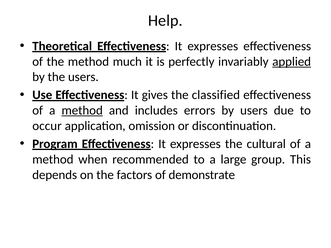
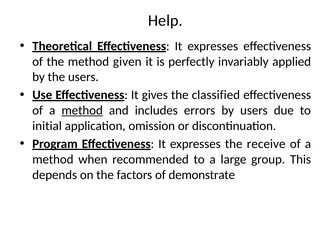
much: much -> given (127, 62)
applied underline: present -> none (292, 62)
occur: occur -> initial (47, 126)
cultural: cultural -> receive (266, 144)
